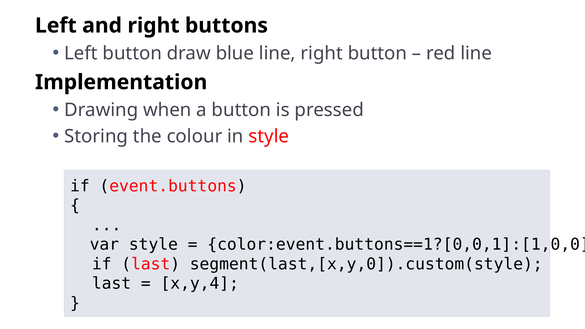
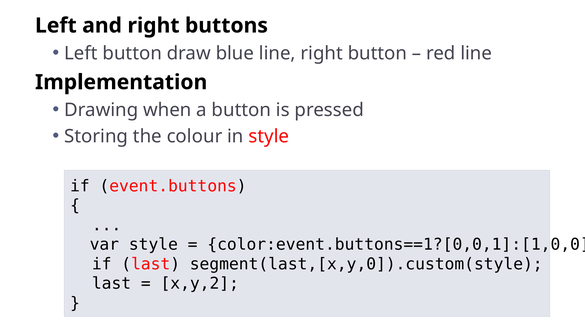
x,y,4: x,y,4 -> x,y,2 (200, 284)
